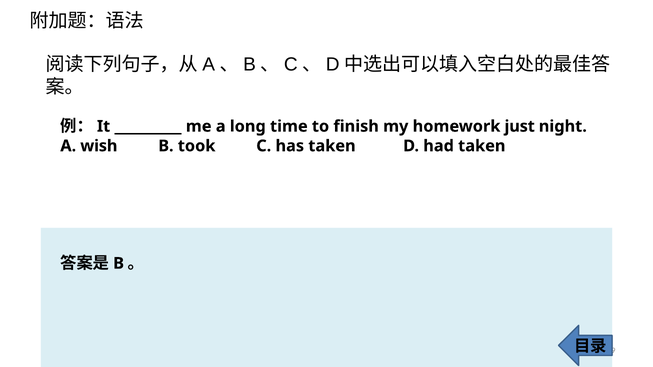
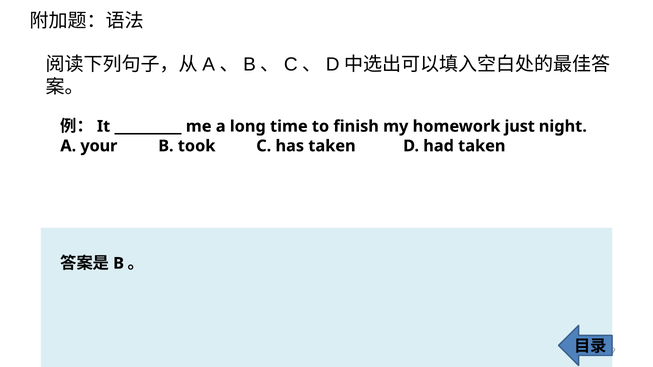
wish: wish -> your (99, 146)
